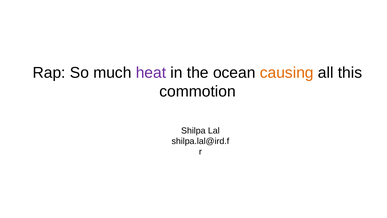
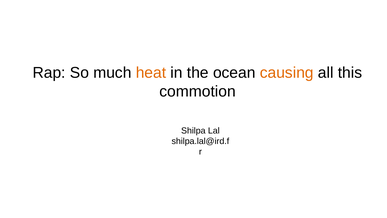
heat colour: purple -> orange (151, 73)
